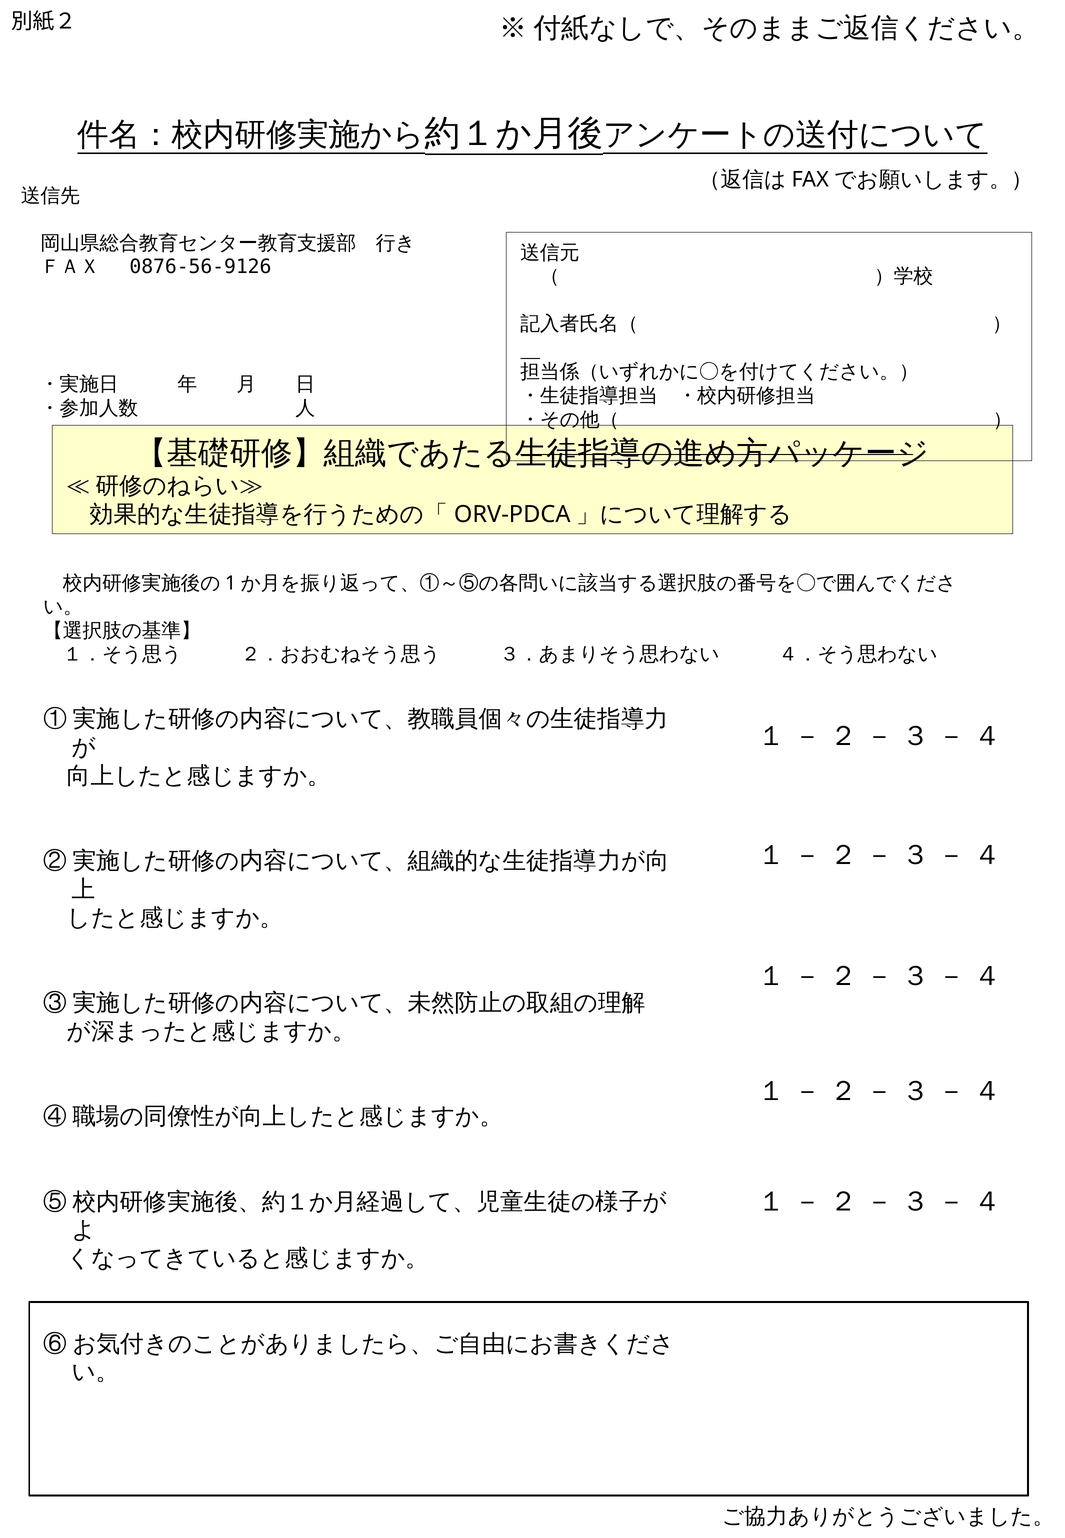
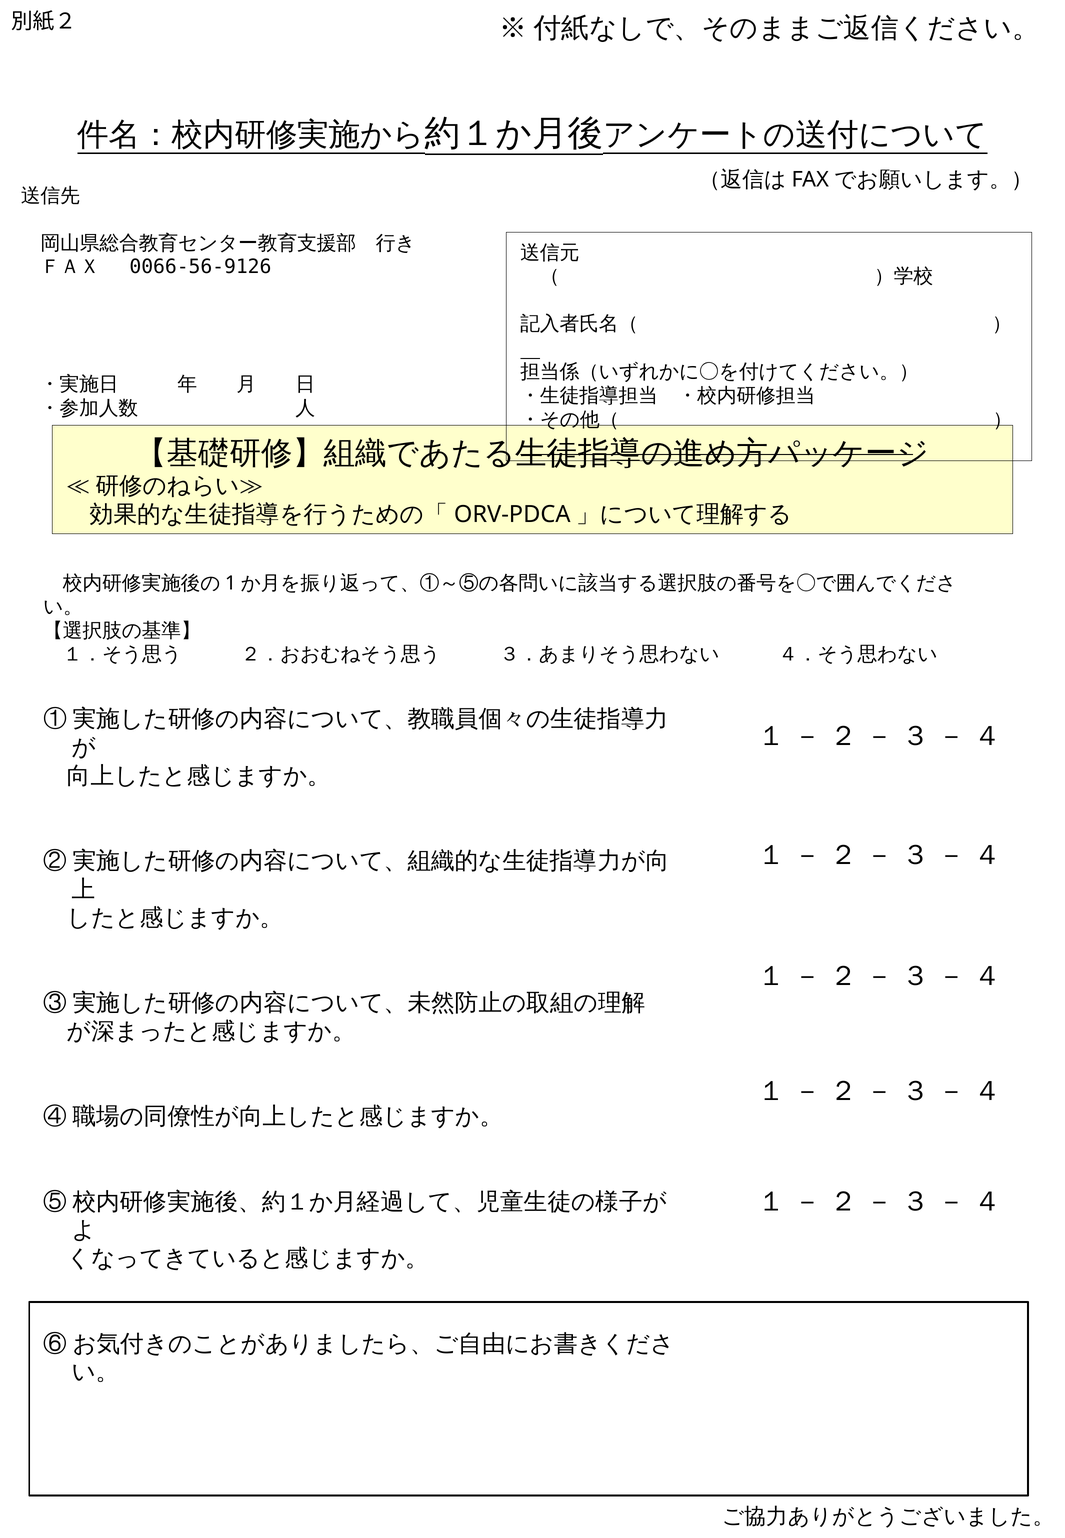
0876-56-9126: 0876-56-9126 -> 0066-56-9126 (200, 267)
